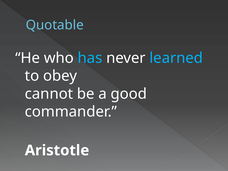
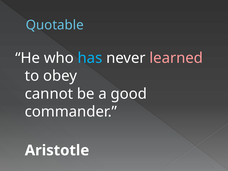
learned colour: light blue -> pink (176, 58)
